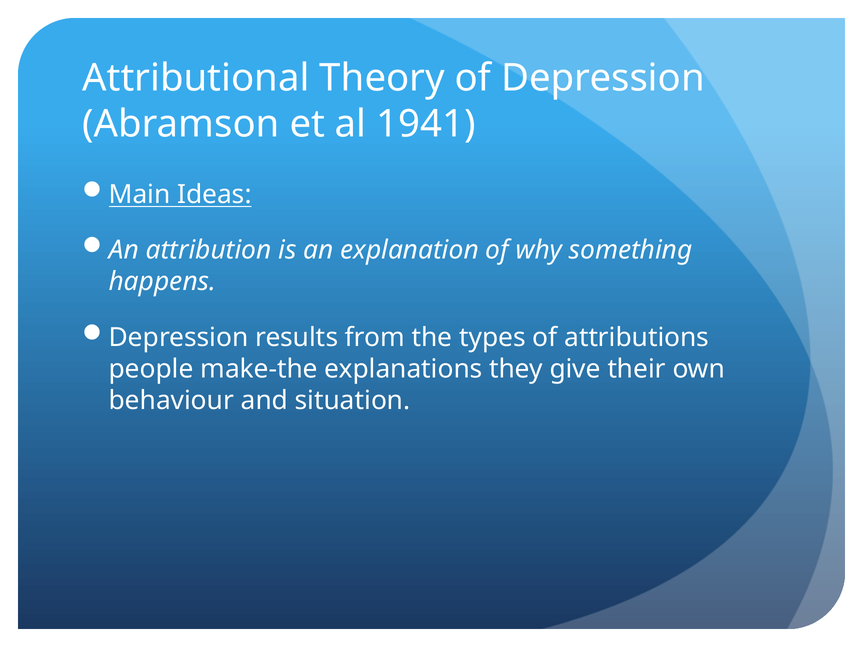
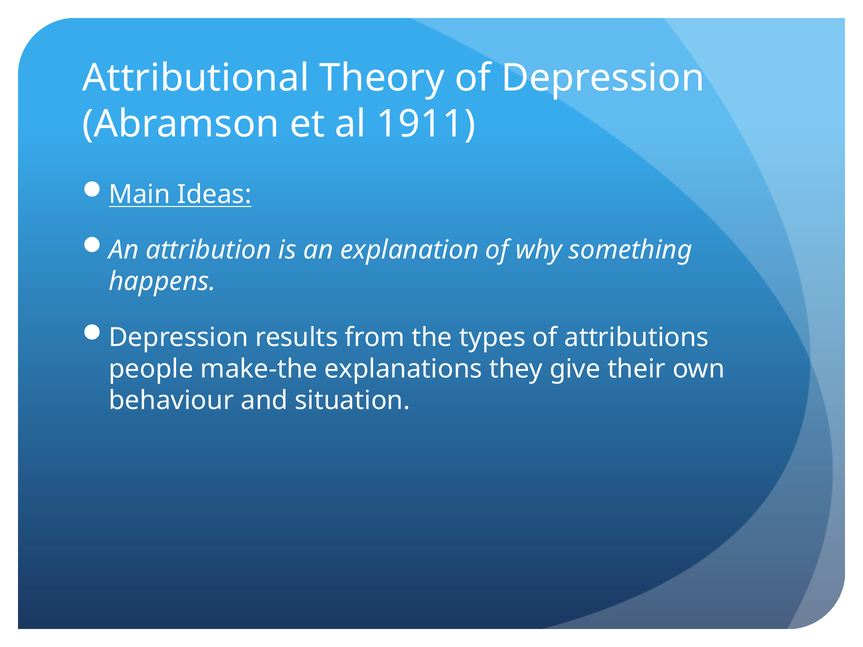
1941: 1941 -> 1911 (426, 124)
